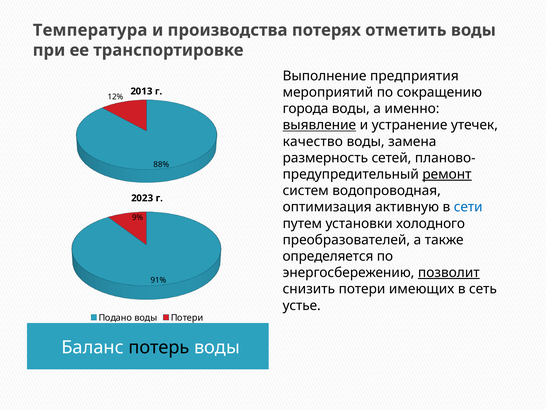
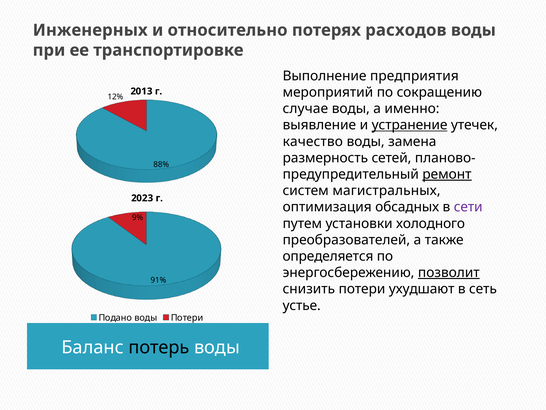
Температура: Температура -> Инженерных (90, 30)
производства: производства -> относительно (228, 30)
отметить: отметить -> расходов (406, 30)
города: города -> случае (305, 109)
выявление underline: present -> none (319, 125)
устранение underline: none -> present (410, 125)
водопроводная: водопроводная -> магистральных (387, 190)
активную: активную -> обсадных (407, 207)
сети colour: blue -> purple (468, 207)
имеющих: имеющих -> ухудшают (422, 289)
